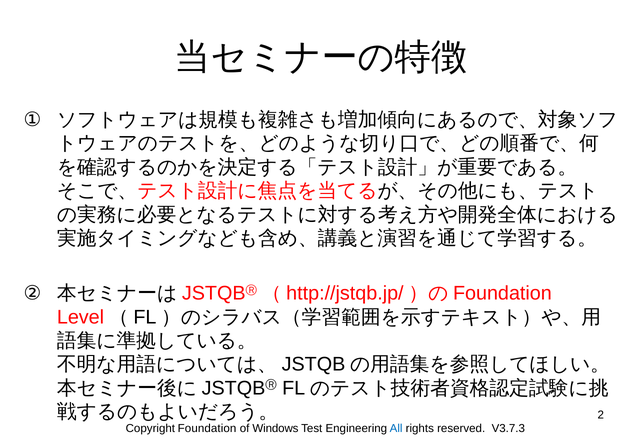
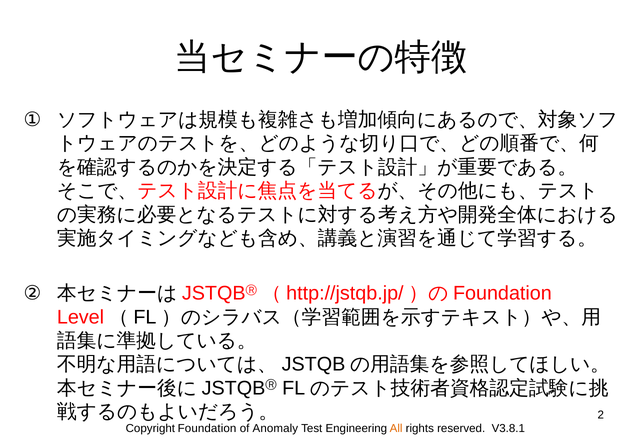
Windows: Windows -> Anomaly (275, 429)
All colour: blue -> orange (396, 429)
V3.7.3: V3.7.3 -> V3.8.1 (508, 429)
